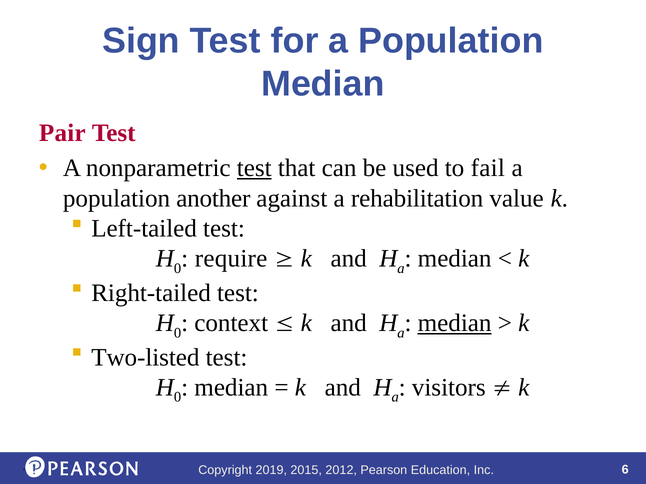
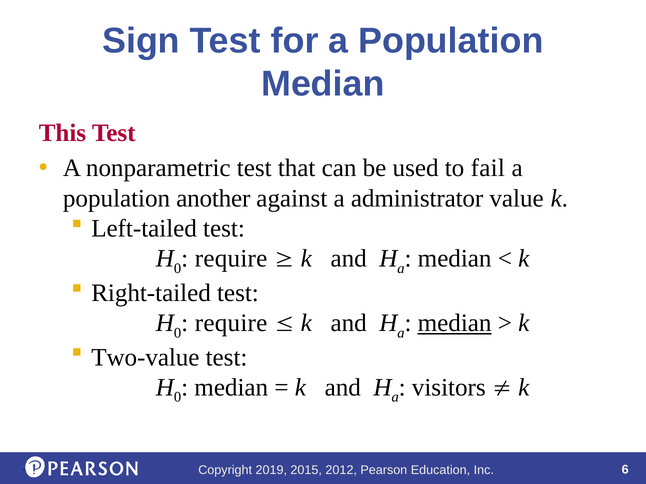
Pair: Pair -> This (62, 133)
test underline: present -> none (254, 168)
rehabilitation: rehabilitation -> administrator (417, 198)
context: context -> require (231, 323)
Two-listed: Two-listed -> Two-value (145, 358)
